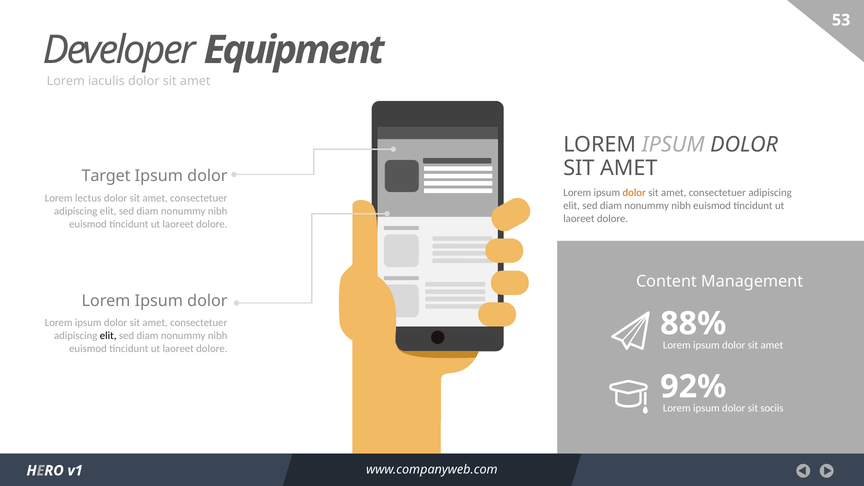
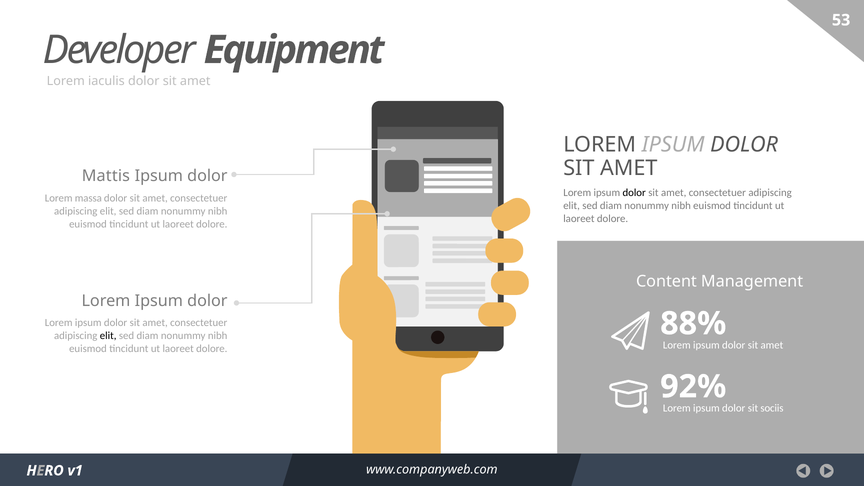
Target: Target -> Mattis (106, 176)
dolor colour: orange -> black (634, 193)
lectus: lectus -> massa (88, 198)
